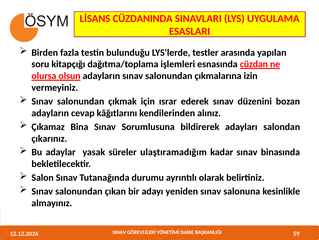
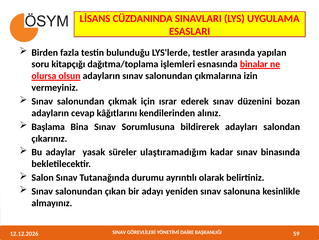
cüzdan: cüzdan -> binalar (254, 64)
Çıkamaz: Çıkamaz -> Başlama (48, 126)
